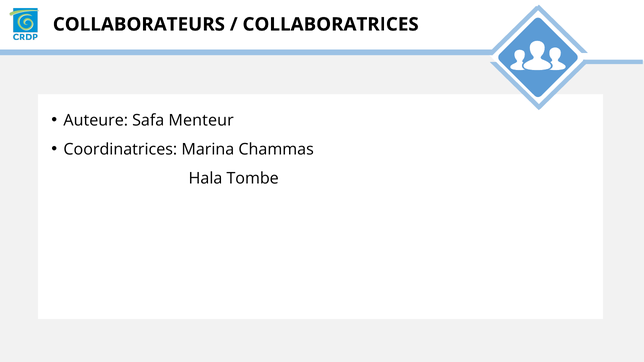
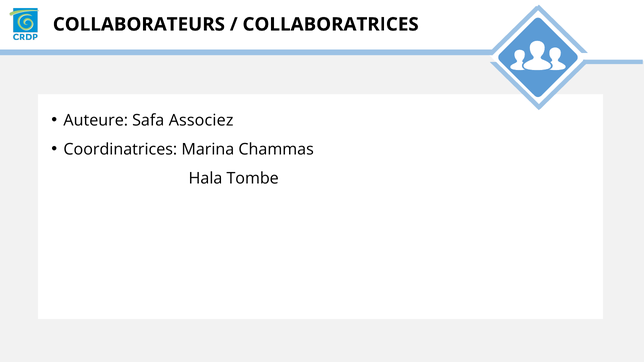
Menteur: Menteur -> Associez (201, 121)
